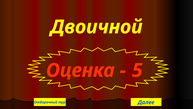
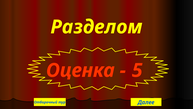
Двоичной: Двоичной -> Разделом (96, 27)
